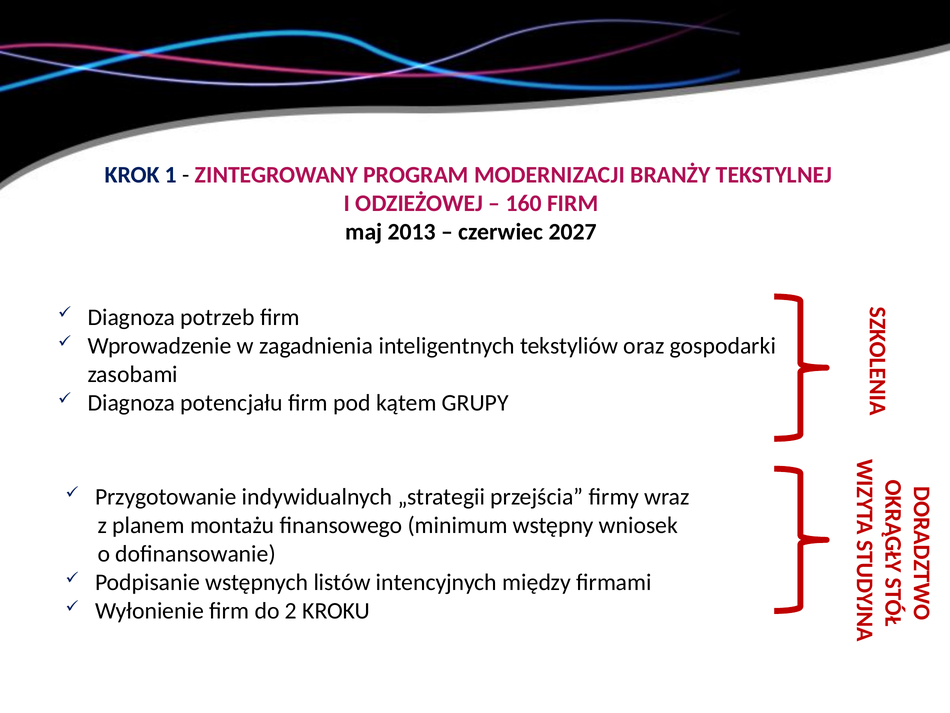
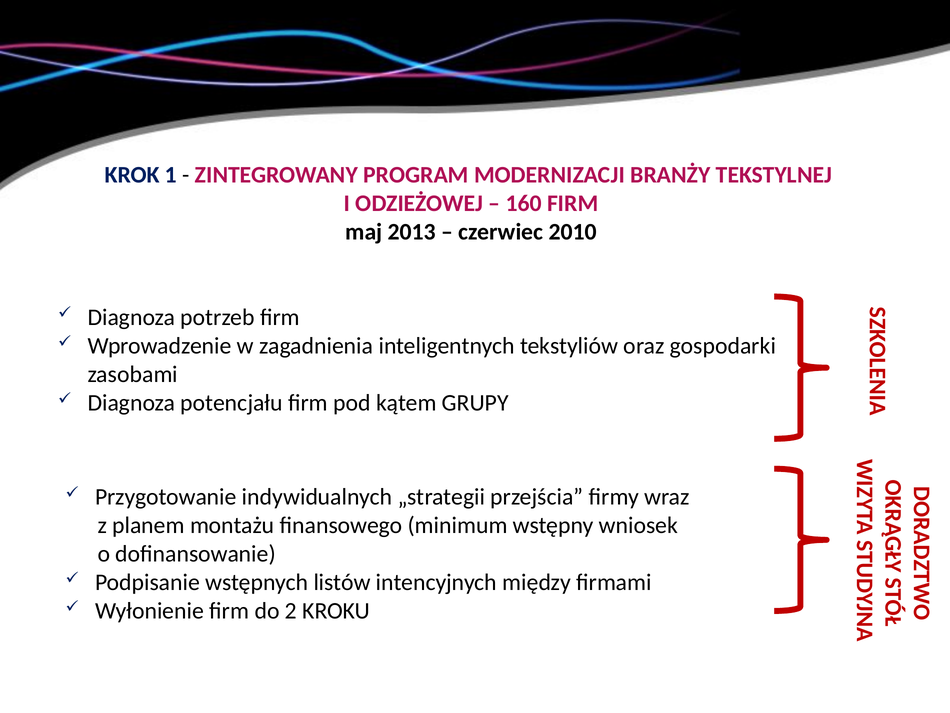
2027: 2027 -> 2010 (573, 232)
